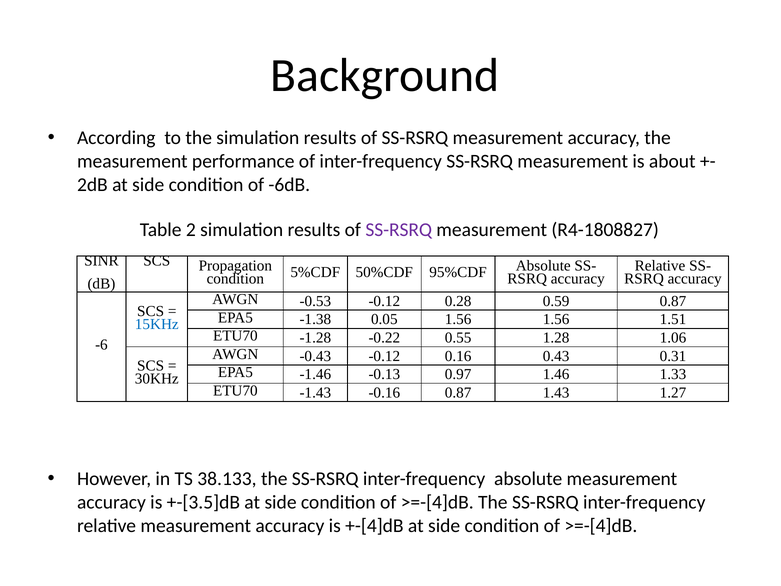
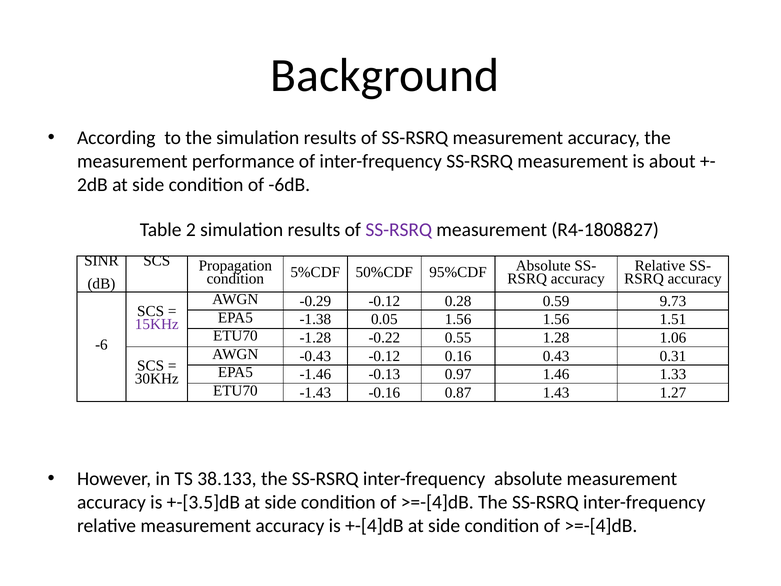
-0.53: -0.53 -> -0.29 (315, 301)
0.59 0.87: 0.87 -> 9.73 (673, 301)
15KHz colour: blue -> purple (157, 324)
